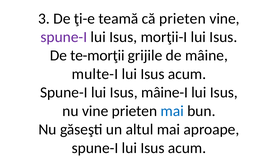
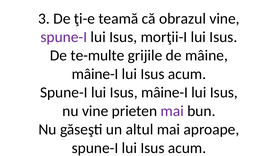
că prieten: prieten -> obrazul (183, 19)
te-morţii: te-morţii -> te-multe (97, 56)
multe-I: multe-I -> mâine-I (95, 74)
mai colour: blue -> purple (172, 111)
